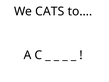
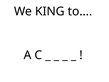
CATS: CATS -> KING (50, 11)
